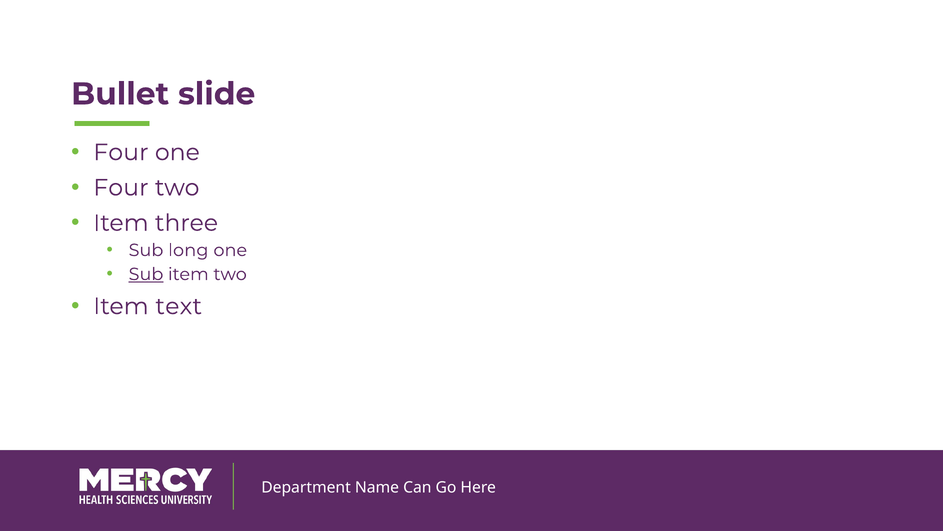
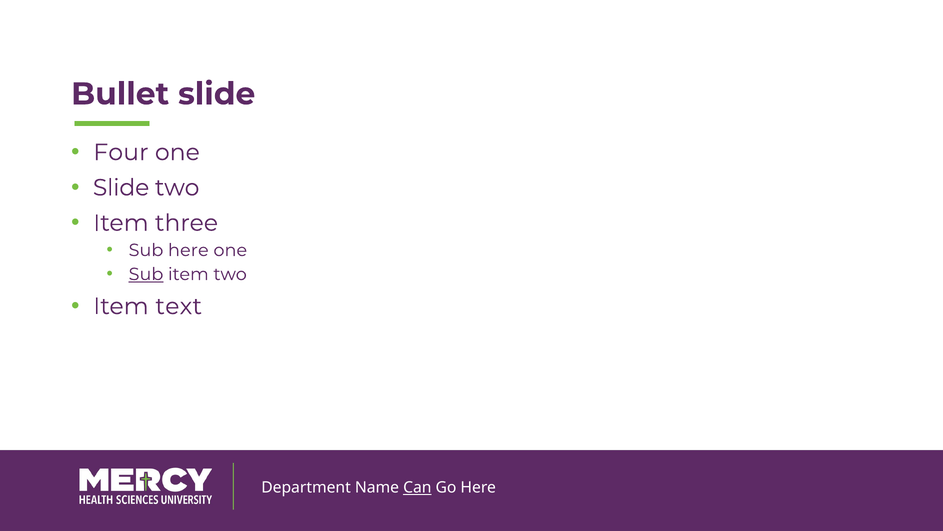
Four: Four -> Slide (121, 187)
Sub long: long -> here (188, 250)
Can underline: none -> present (417, 487)
